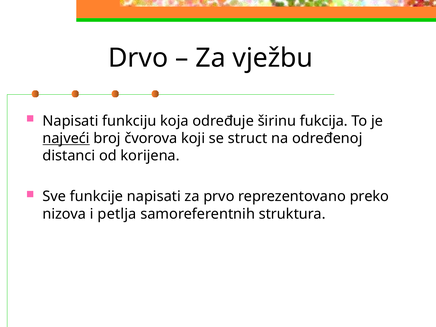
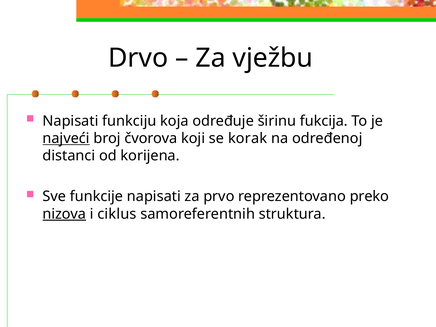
struct: struct -> korak (248, 138)
nizova underline: none -> present (64, 214)
petlja: petlja -> ciklus (117, 214)
